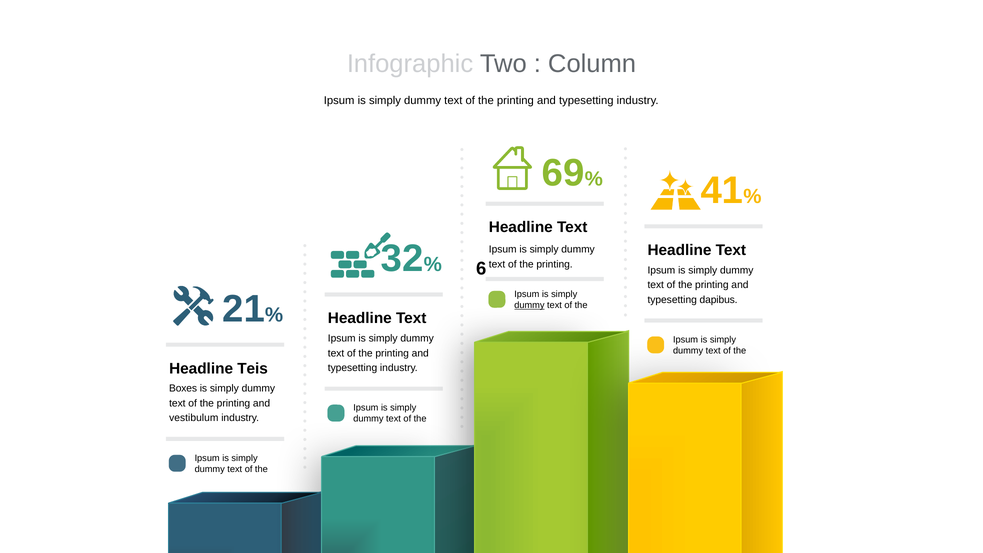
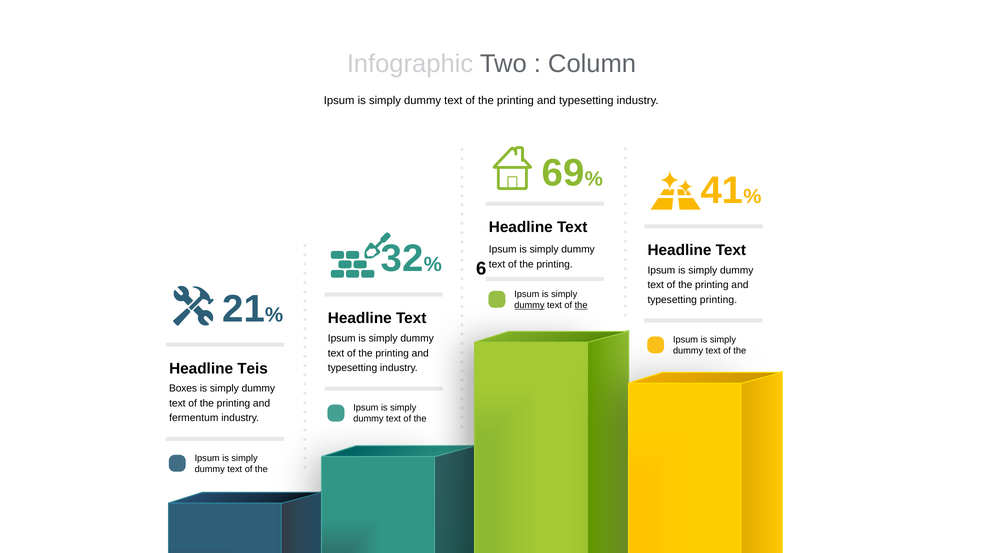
typesetting dapibus: dapibus -> printing (718, 300)
the underline: none -> present (581, 305)
vestibulum: vestibulum -> fermentum (194, 418)
